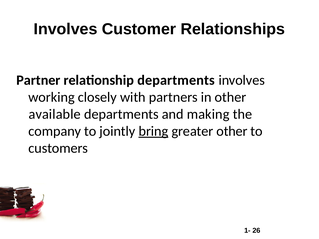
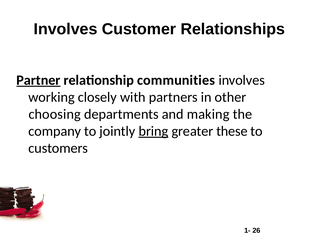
Partner underline: none -> present (38, 80)
relationship departments: departments -> communities (176, 80)
available: available -> choosing (55, 114)
greater other: other -> these (232, 131)
